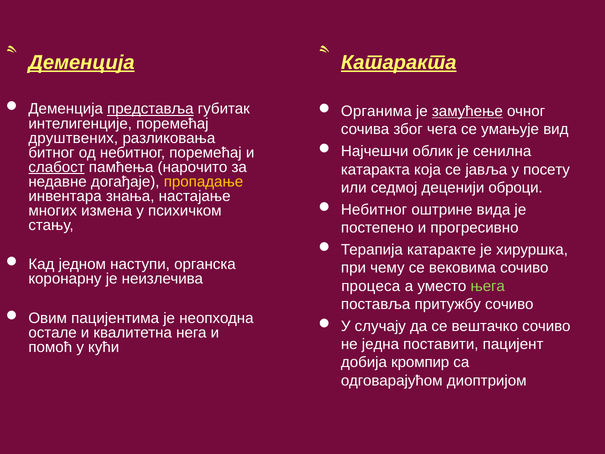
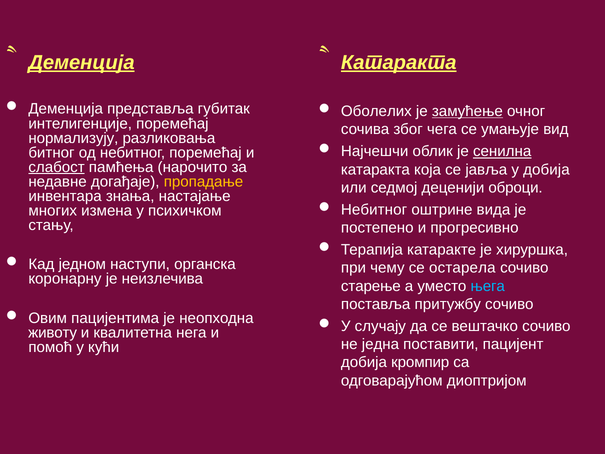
представља underline: present -> none (150, 109)
Органима: Органима -> Оболелих (376, 111)
друштвених: друштвених -> нормализују (73, 138)
сенилна underline: none -> present (502, 151)
у посету: посету -> добија (546, 169)
вековима: вековима -> остарела (462, 268)
процеса: процеса -> старење (371, 286)
њега colour: light green -> light blue (488, 286)
остале: остале -> животу (53, 332)
